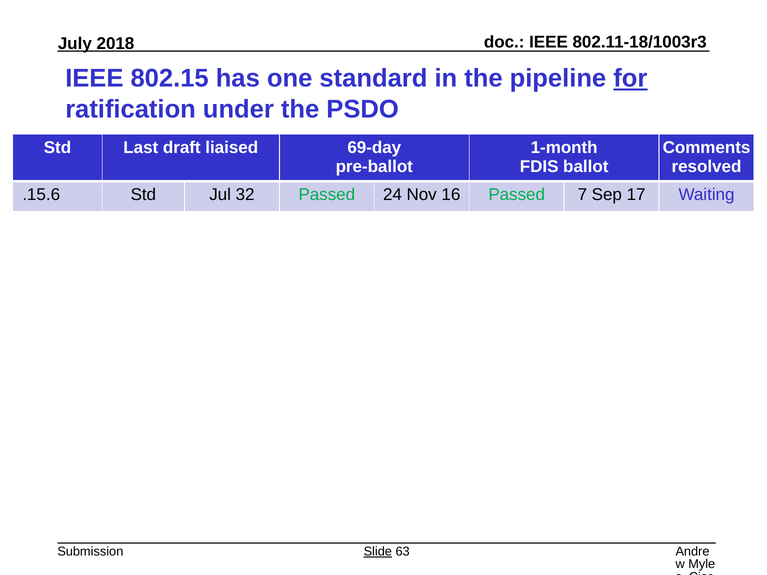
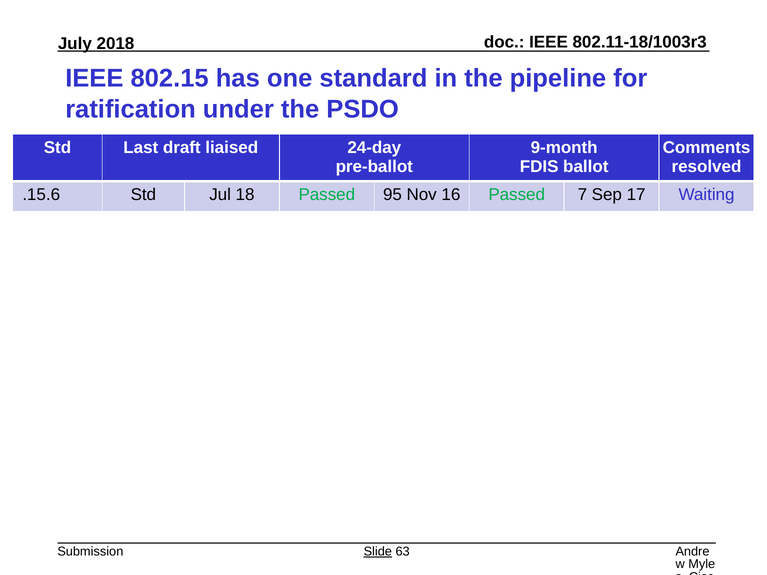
for underline: present -> none (630, 79)
69-day: 69-day -> 24-day (374, 148)
1-month: 1-month -> 9-month (564, 148)
32: 32 -> 18 (245, 195)
24: 24 -> 95 (392, 195)
